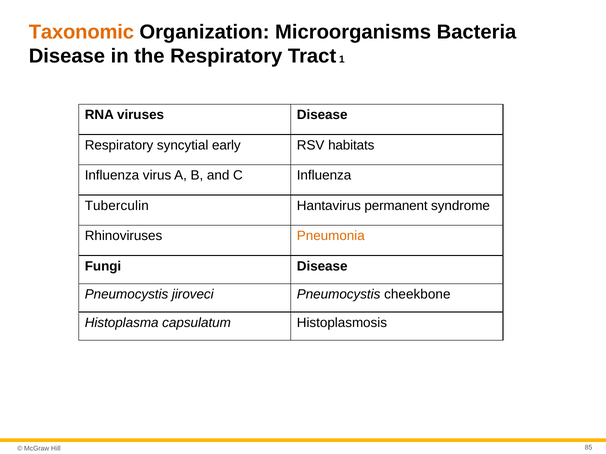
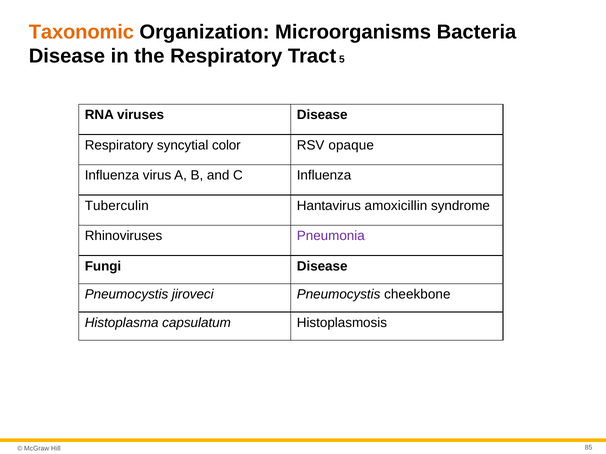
1: 1 -> 5 (342, 60)
early: early -> color (226, 145)
habitats: habitats -> opaque (351, 145)
permanent: permanent -> amoxicillin (396, 206)
Pneumonia colour: orange -> purple (331, 236)
